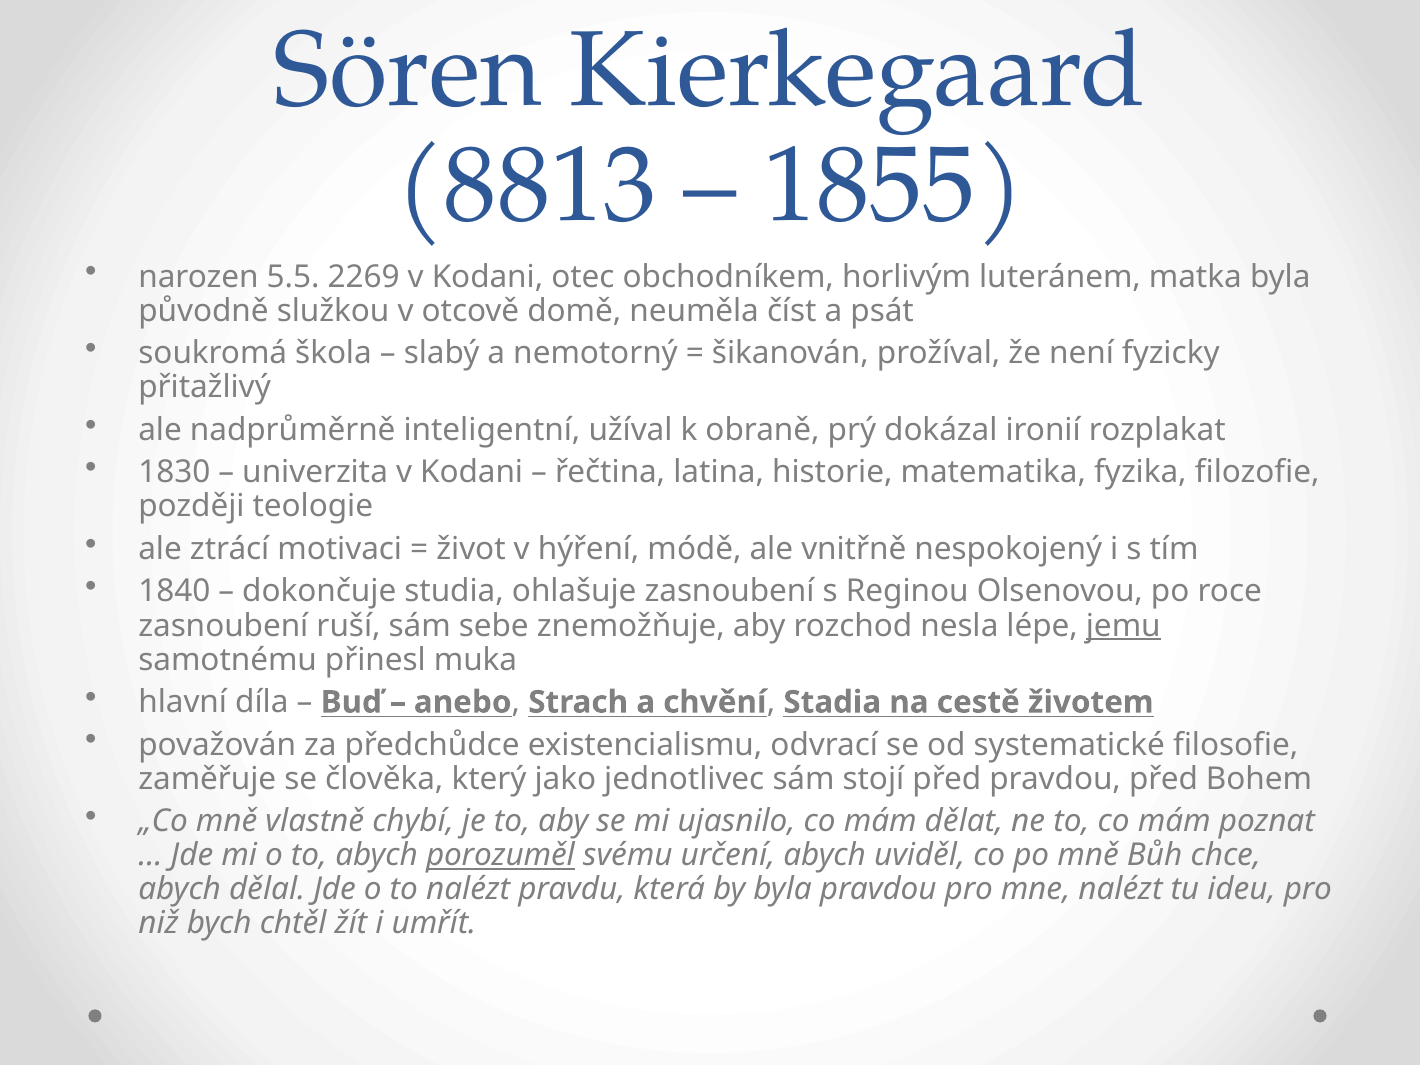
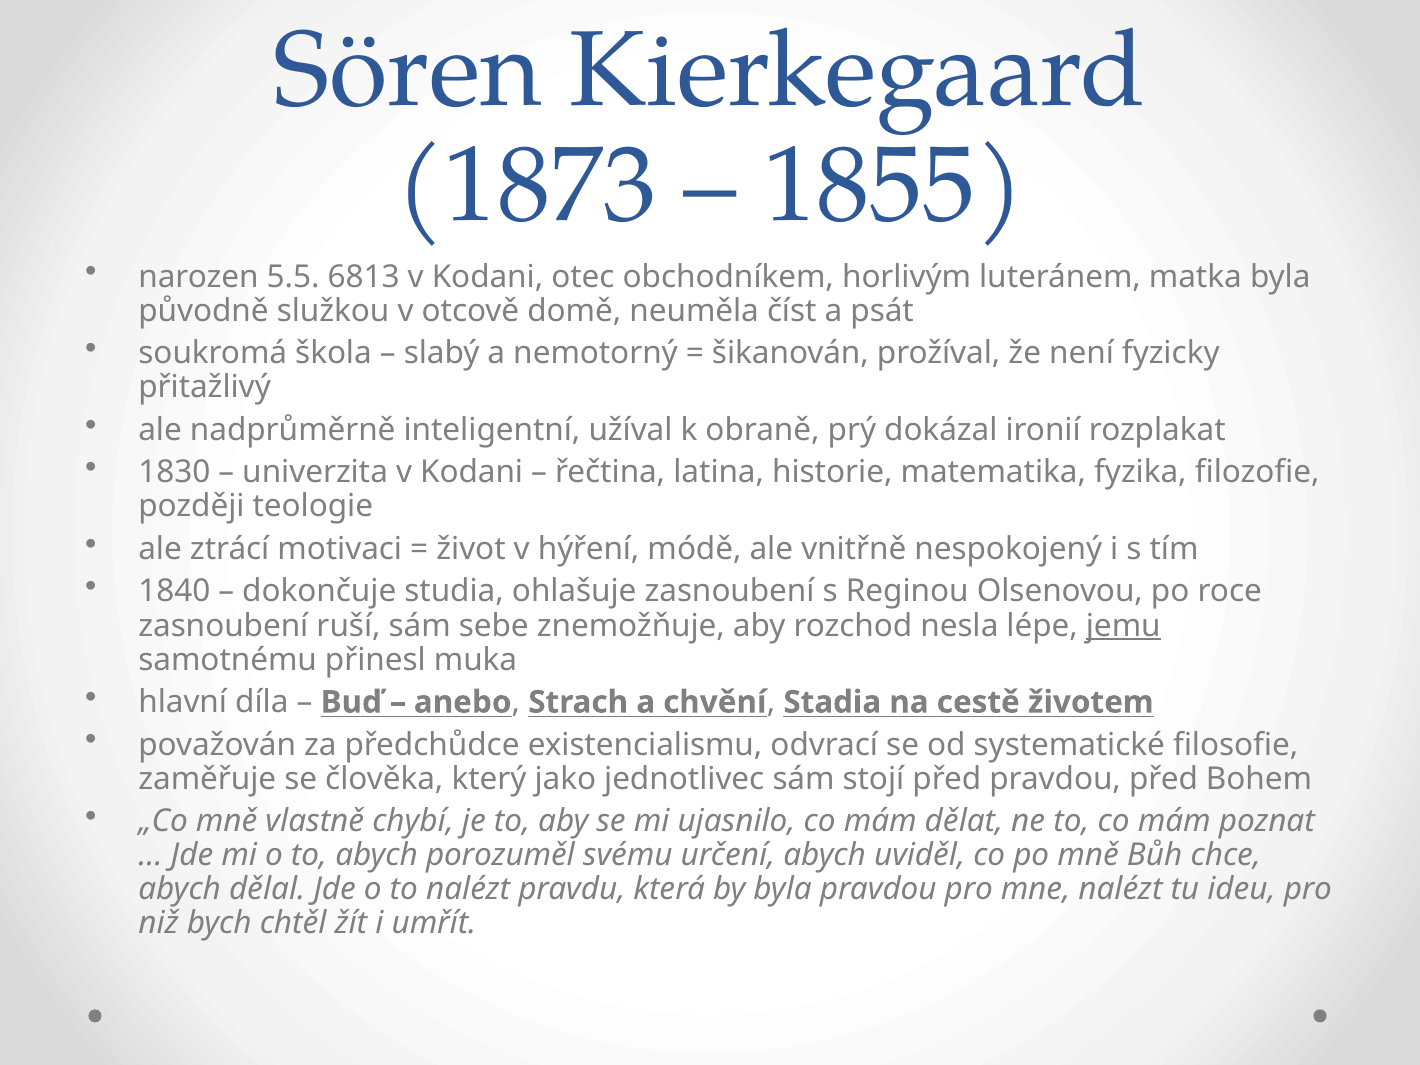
8813: 8813 -> 1873 (526, 185)
2269: 2269 -> 6813 (364, 277)
porozuměl underline: present -> none (500, 855)
